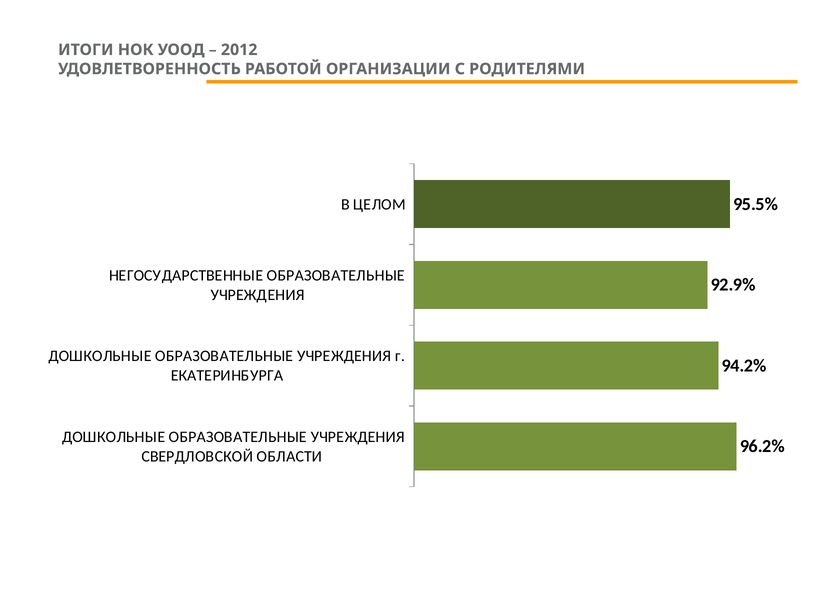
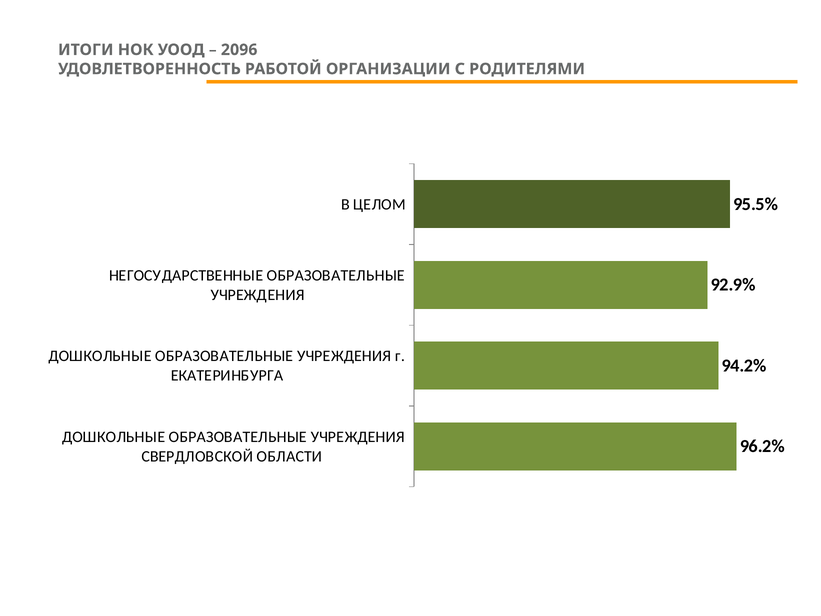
2012: 2012 -> 2096 (239, 50)
